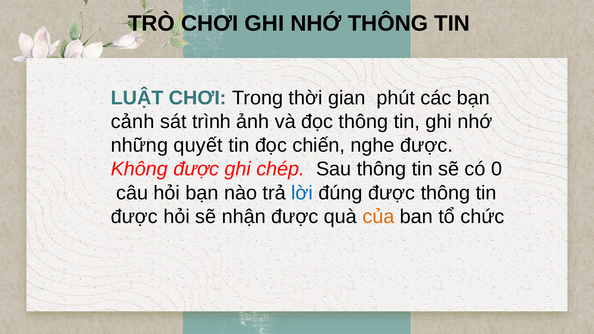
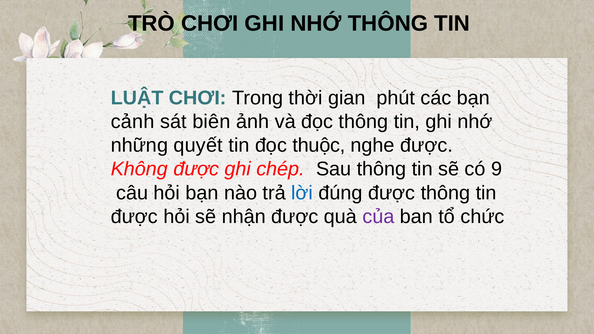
trình: trình -> biên (211, 122)
chiến: chiến -> thuộc (319, 145)
0: 0 -> 9 (497, 169)
của colour: orange -> purple (378, 217)
